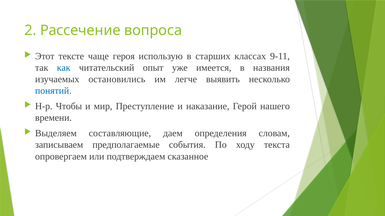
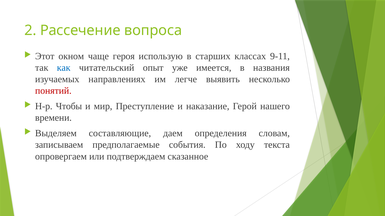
тексте: тексте -> окном (71, 56)
остановились: остановились -> направлениях (117, 79)
понятий colour: blue -> red (53, 91)
